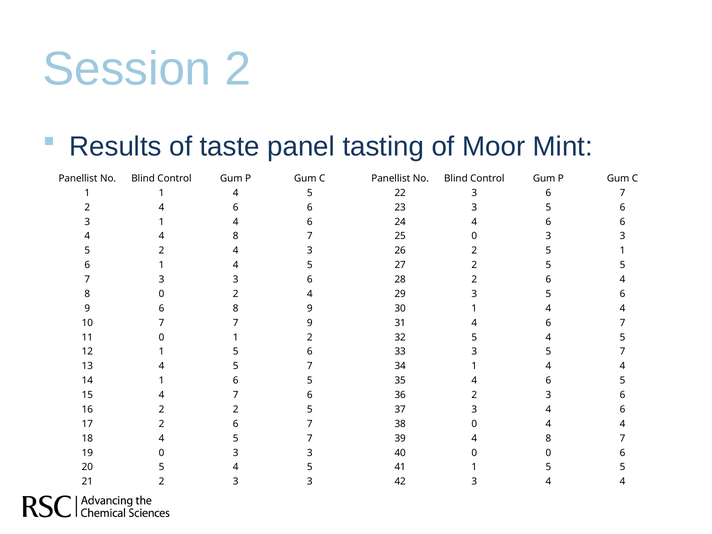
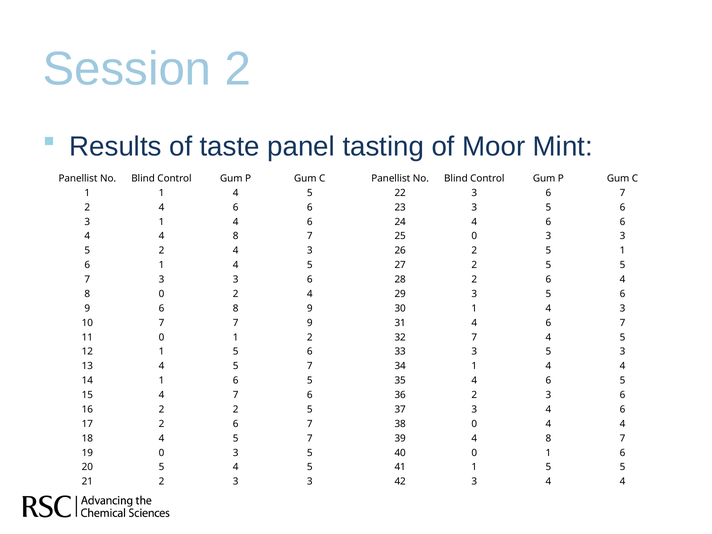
30 1 4 4: 4 -> 3 (623, 308)
32 5: 5 -> 7 (474, 337)
3 5 7: 7 -> 3 (623, 352)
19 0 3 3: 3 -> 5 (310, 453)
40 0 0: 0 -> 1 (548, 453)
